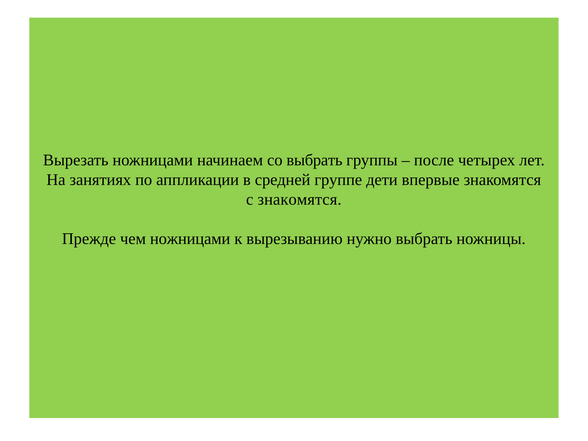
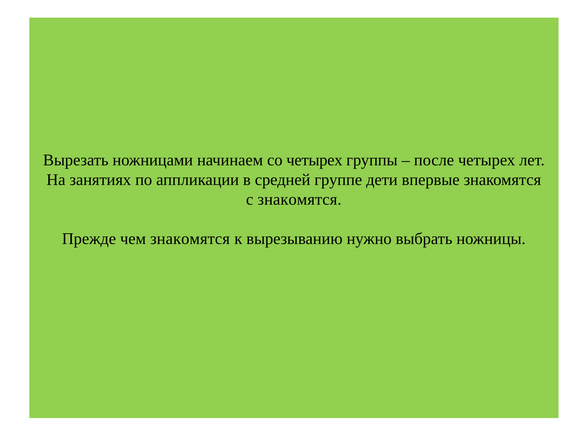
со выбрать: выбрать -> четырех (314, 160)
чем ножницами: ножницами -> знакомятся (190, 239)
